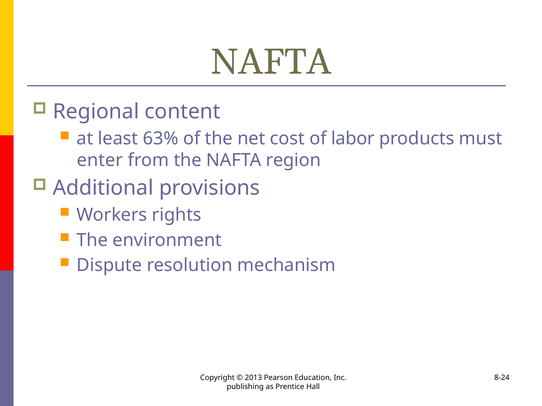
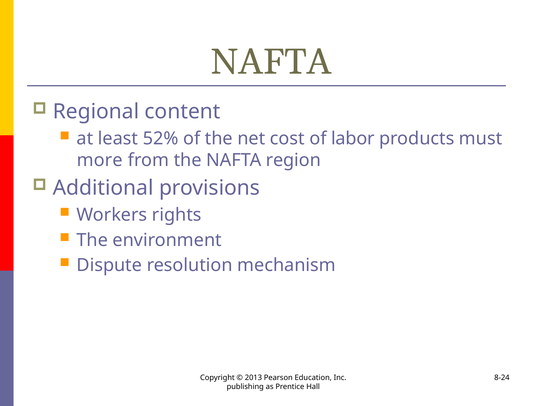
63%: 63% -> 52% (161, 139)
enter: enter -> more (100, 160)
